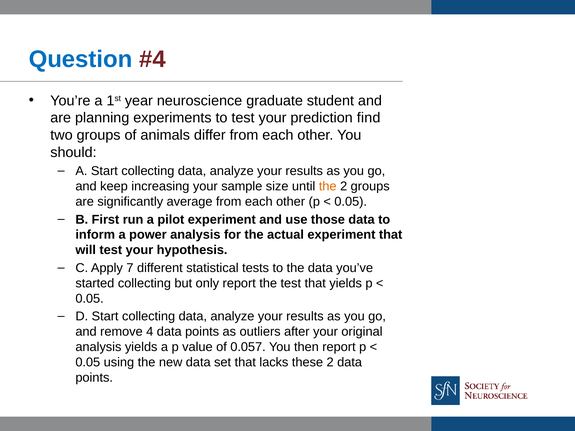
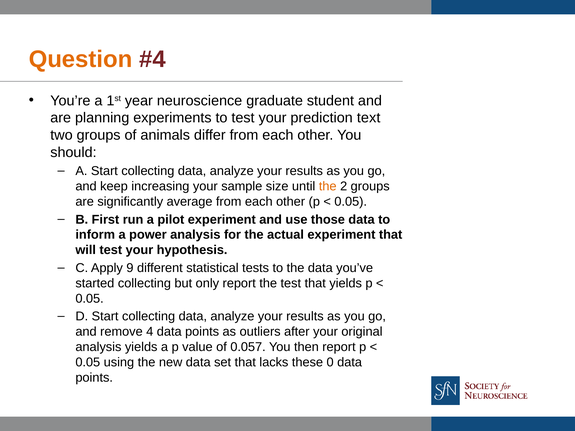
Question colour: blue -> orange (81, 59)
find: find -> text (369, 118)
7: 7 -> 9 (130, 268)
these 2: 2 -> 0 (330, 362)
